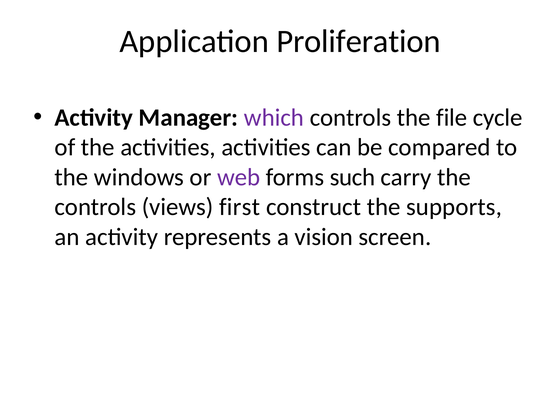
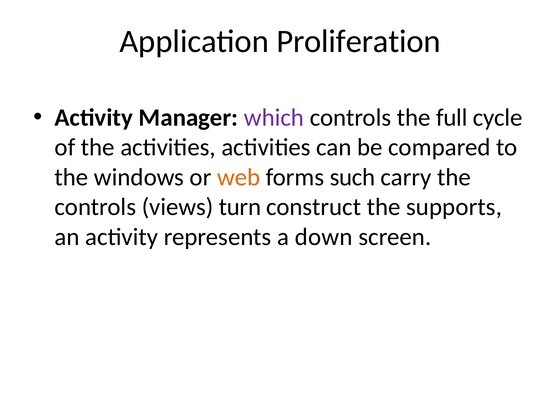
file: file -> full (452, 117)
web colour: purple -> orange (239, 177)
first: first -> turn (240, 207)
vision: vision -> down (324, 237)
